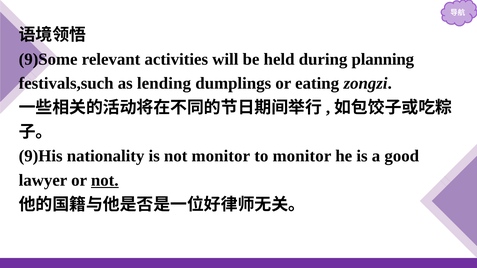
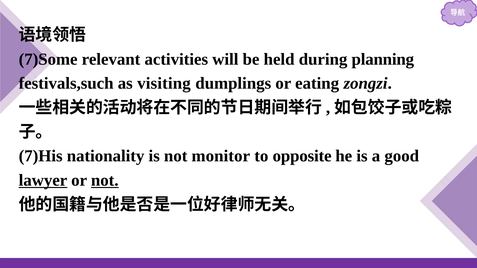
9)Some: 9)Some -> 7)Some (48, 59)
lending: lending -> visiting (164, 83)
9)His: 9)His -> 7)His (41, 156)
to monitor: monitor -> opposite (302, 156)
lawyer underline: none -> present (43, 180)
